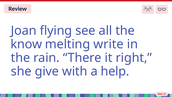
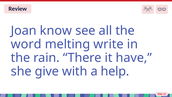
flying: flying -> know (56, 30)
know: know -> word (26, 44)
right: right -> have (134, 58)
